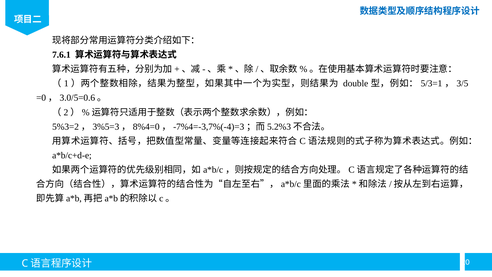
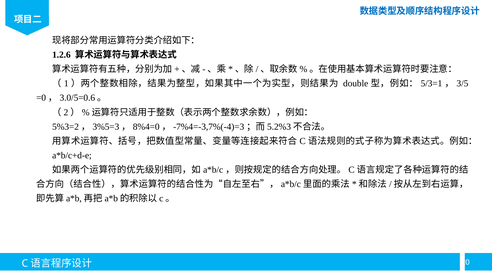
7.6.1: 7.6.1 -> 1.2.6 (61, 55)
